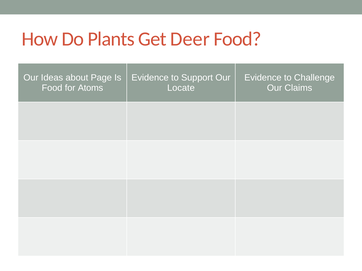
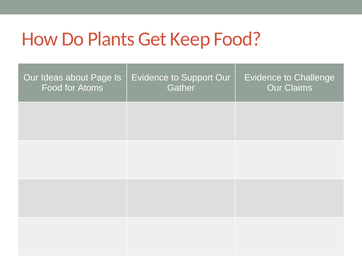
Deer: Deer -> Keep (190, 39)
Locate: Locate -> Gather (181, 88)
